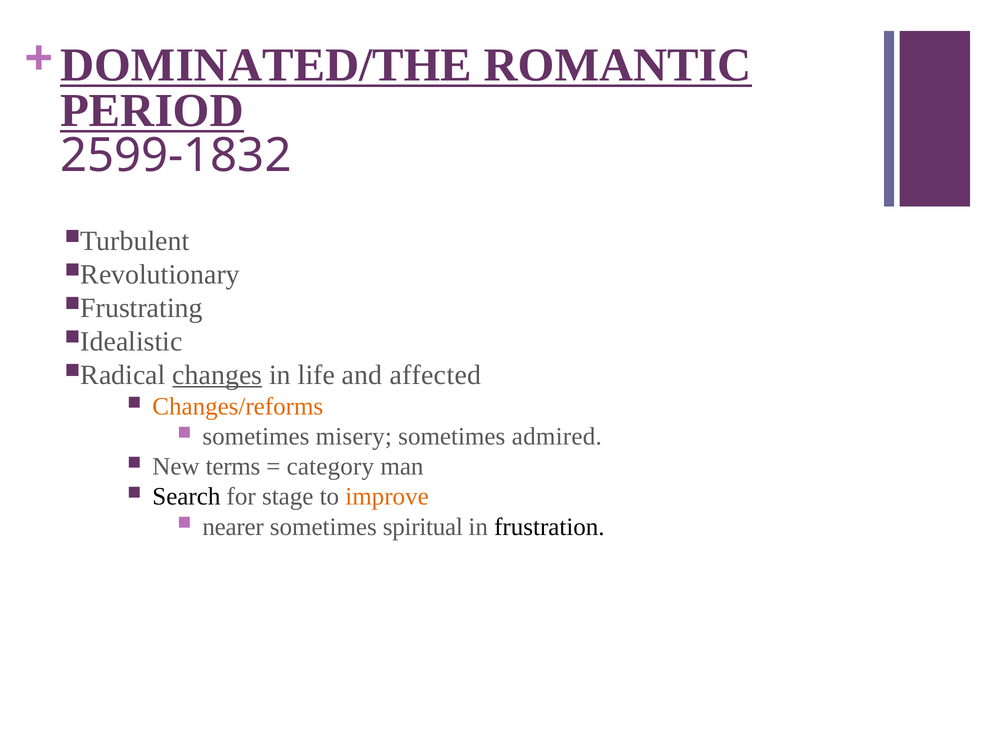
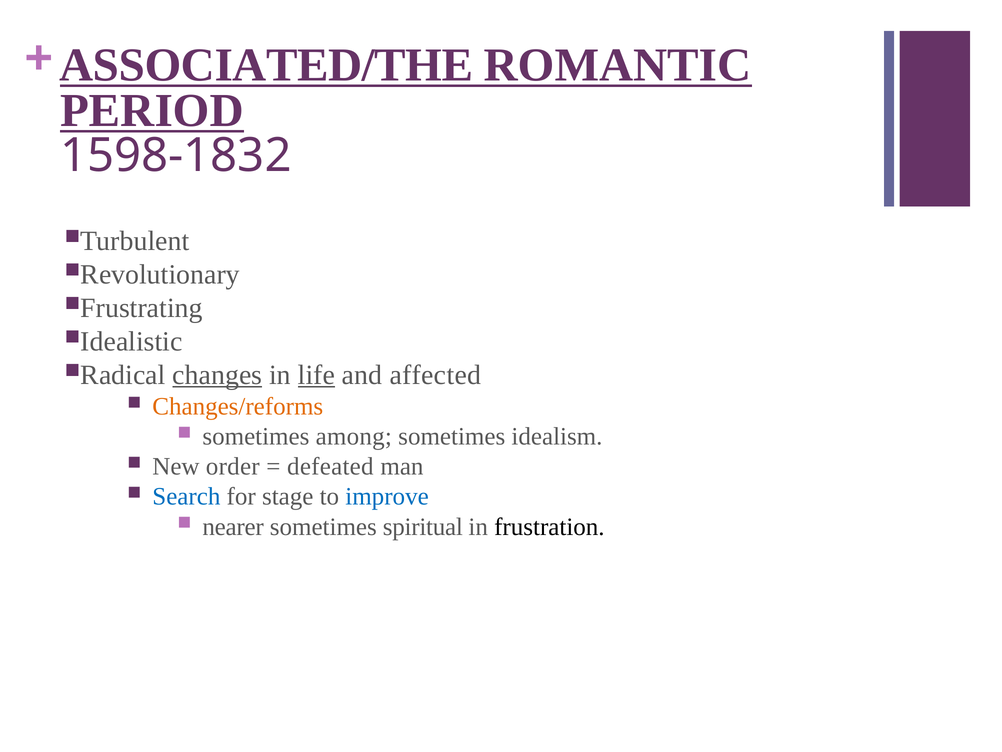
DOMINATED/THE: DOMINATED/THE -> ASSOCIATED/THE (266, 65)
2599-1832: 2599-1832 -> 1598-1832 (176, 156)
life underline: none -> present (316, 375)
misery: misery -> among (354, 436)
admired: admired -> idealism (557, 436)
terms: terms -> order (233, 466)
category: category -> defeated (330, 466)
Search colour: black -> blue (186, 496)
improve colour: orange -> blue (387, 496)
